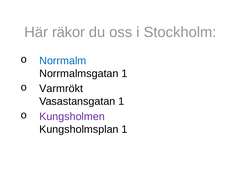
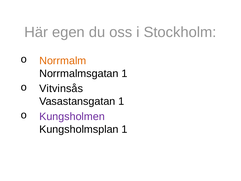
räkor: räkor -> egen (68, 32)
Norrmalm colour: blue -> orange (63, 61)
Varmrökt: Varmrökt -> Vitvinsås (61, 88)
